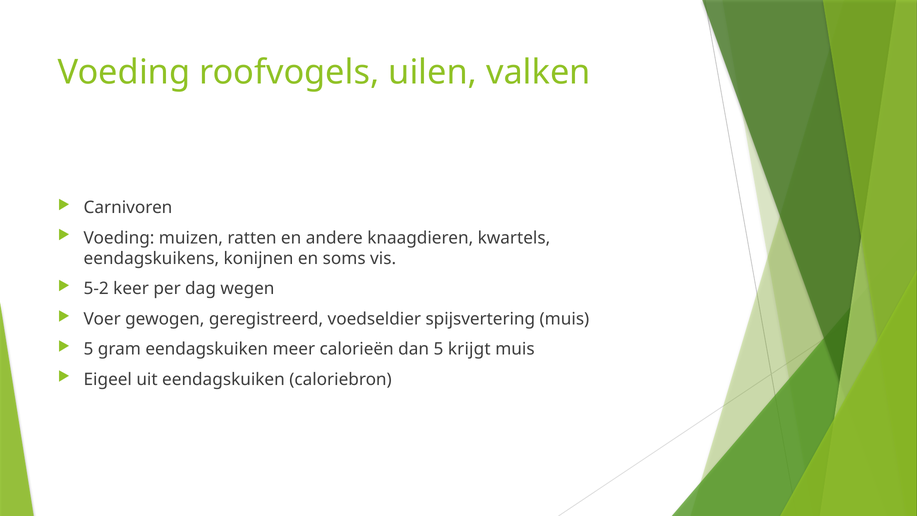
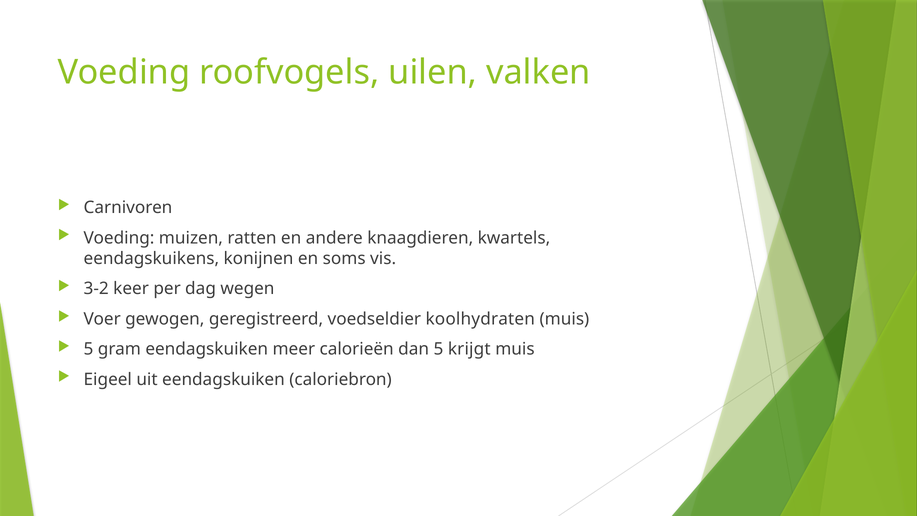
5-2: 5-2 -> 3-2 (96, 289)
spijsvertering: spijsvertering -> koolhydraten (480, 319)
